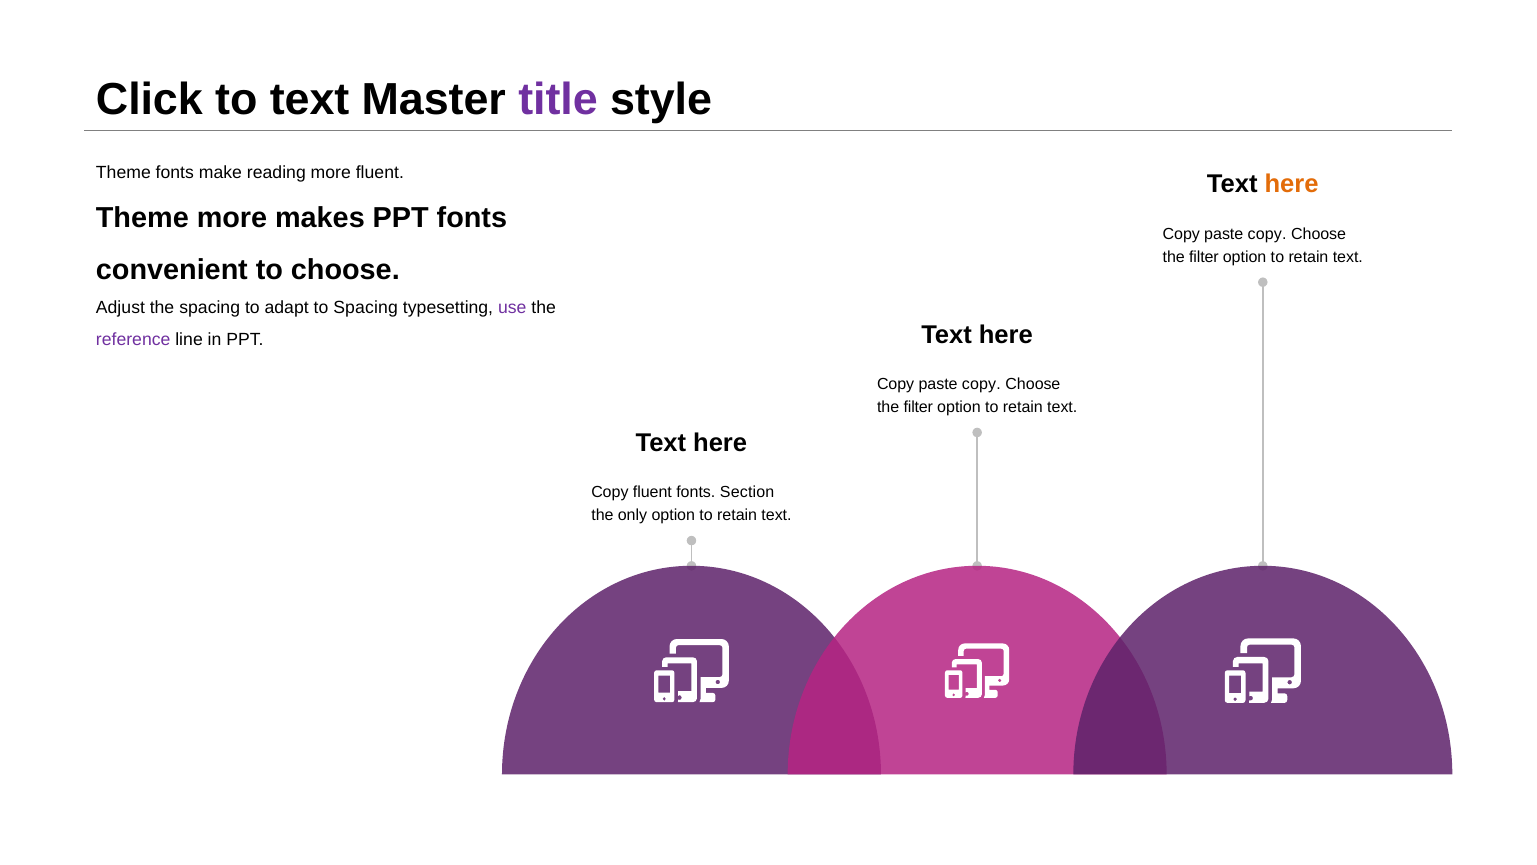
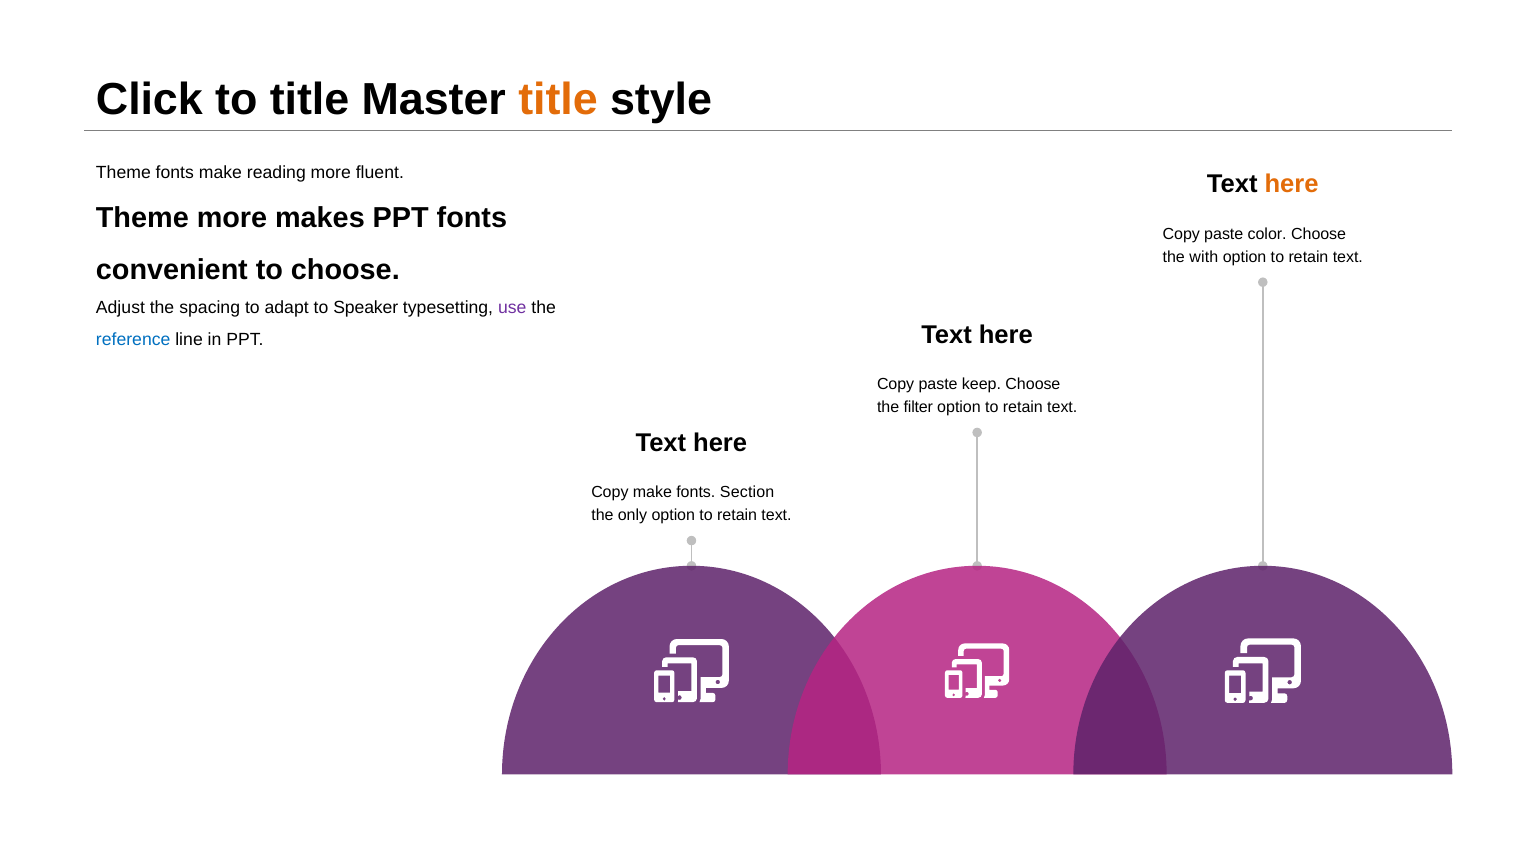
to text: text -> title (310, 99)
title colour: purple -> orange (558, 99)
copy: copy -> color (1267, 234)
filter: filter -> with (1204, 257)
to Spacing: Spacing -> Speaker (366, 308)
reference colour: purple -> blue (133, 340)
copy: copy -> keep (981, 384)
Copy fluent: fluent -> make (652, 492)
